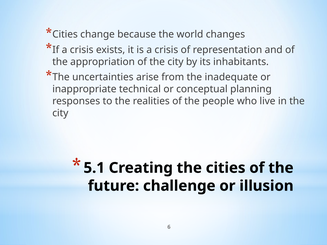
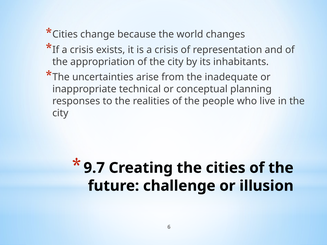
5.1: 5.1 -> 9.7 (94, 168)
